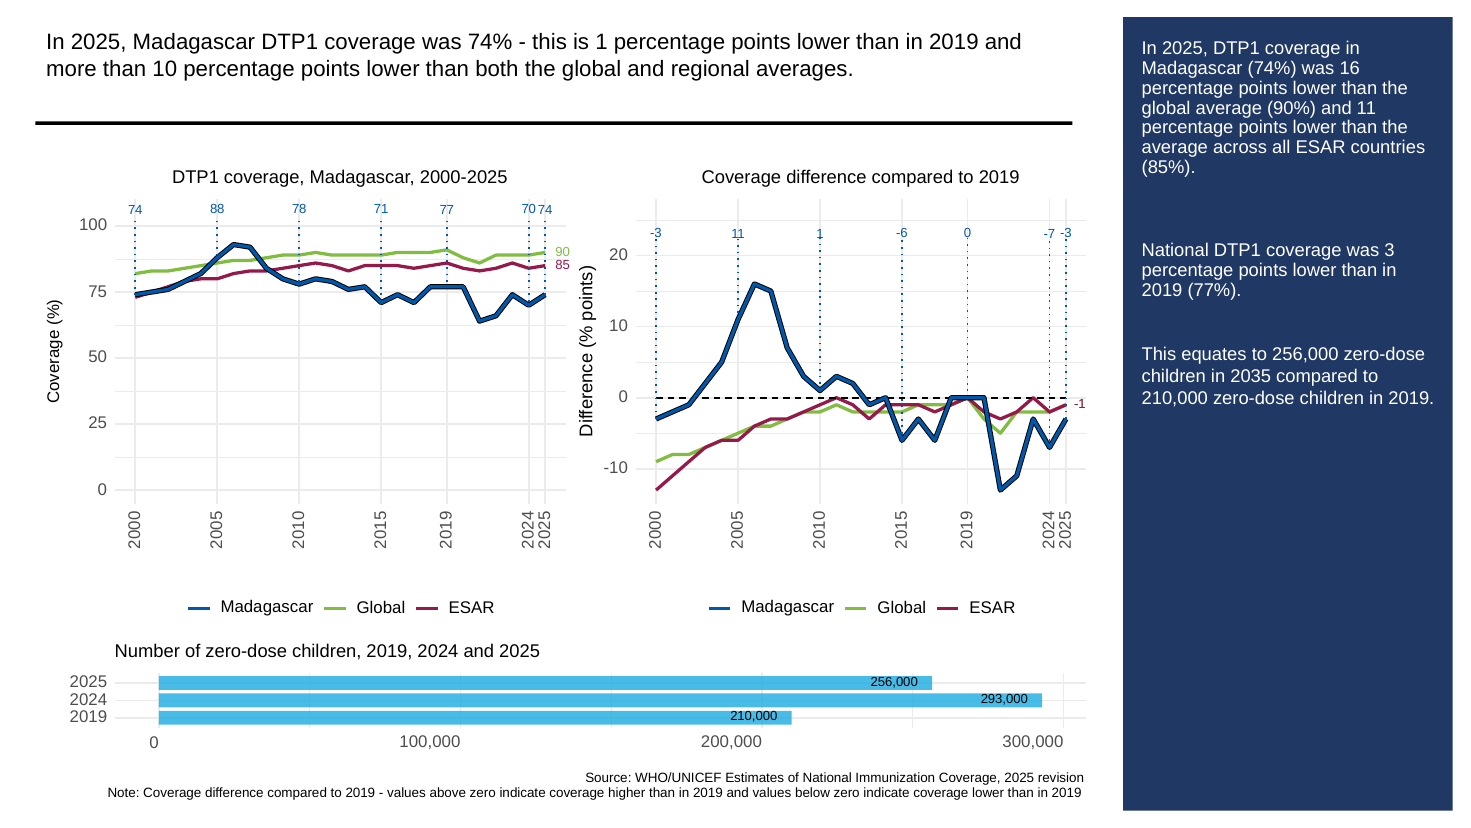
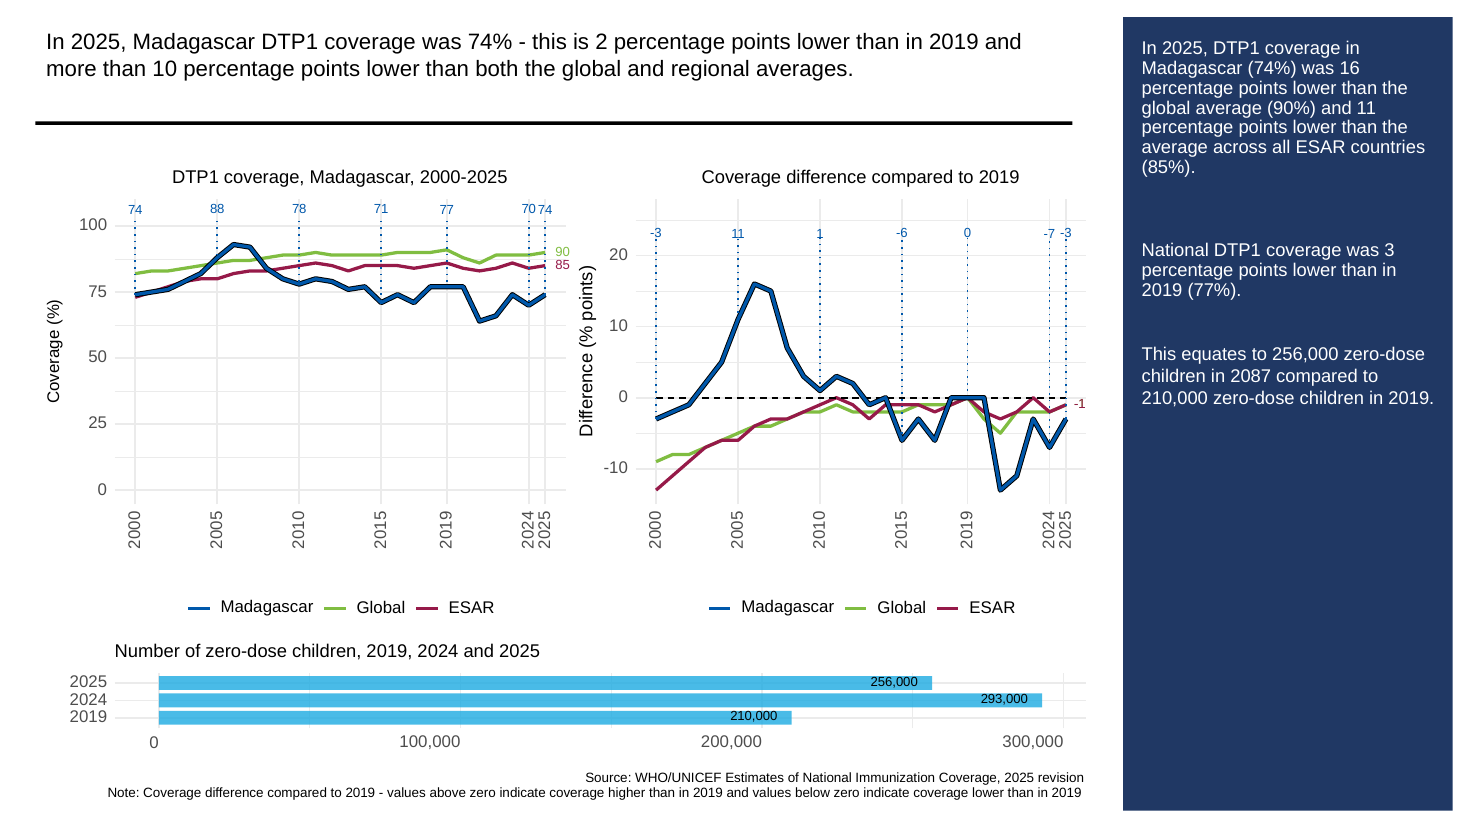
is 1: 1 -> 2 (601, 42)
2035: 2035 -> 2087 (1251, 376)
